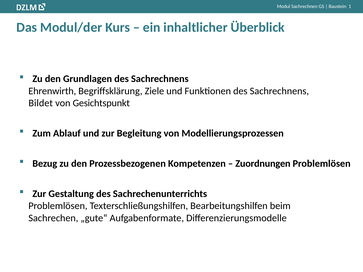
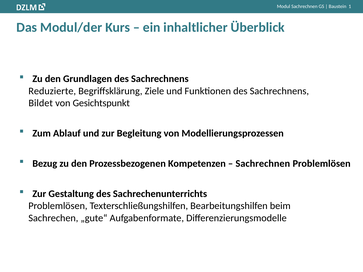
Ehrenwirth: Ehrenwirth -> Reduzierte (52, 91)
Zuordnungen: Zuordnungen -> Sachrechnen (263, 164)
